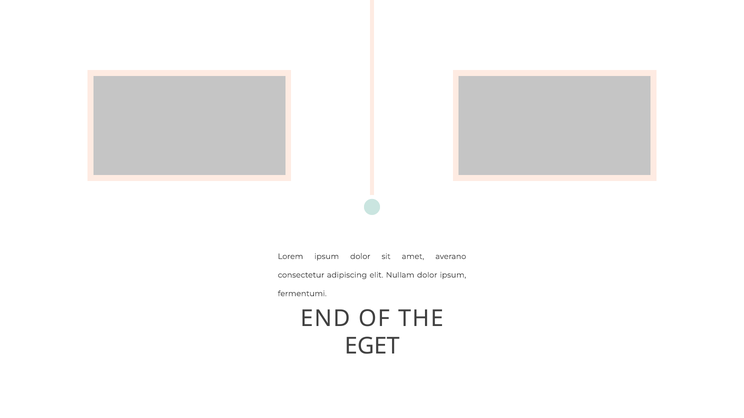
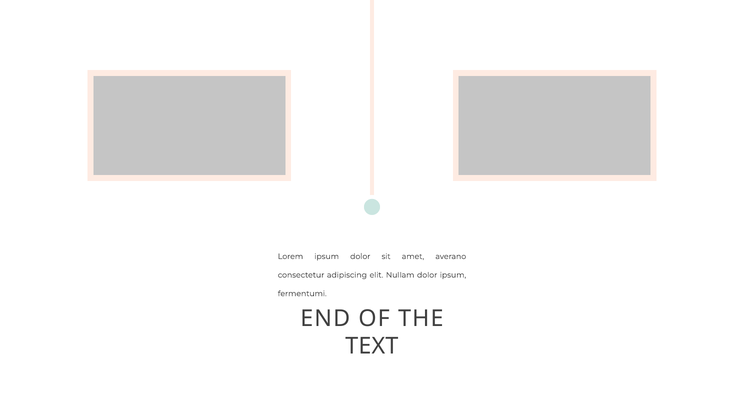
EGET: EGET -> TEXT (372, 347)
